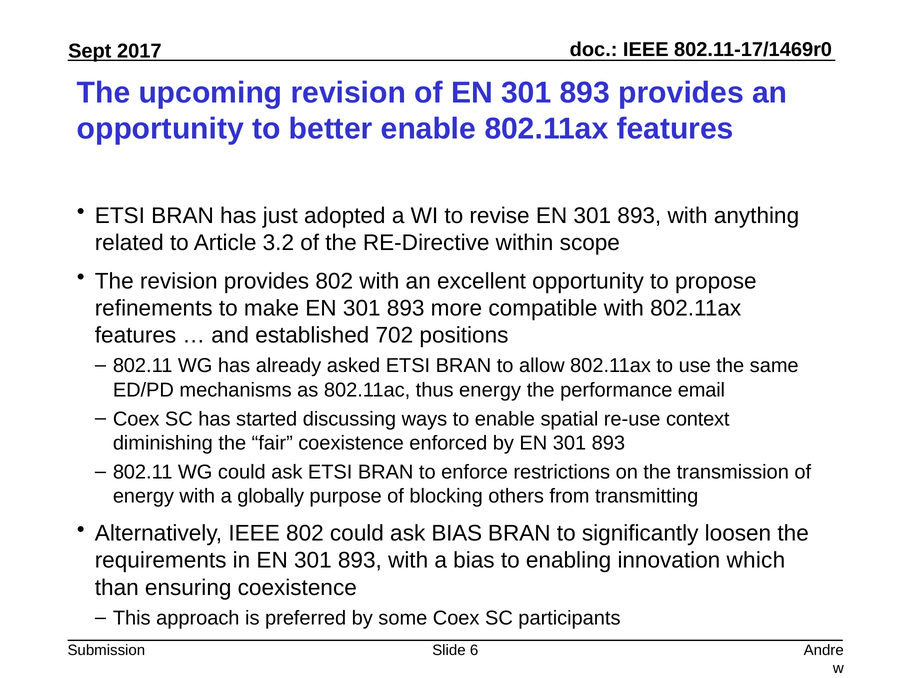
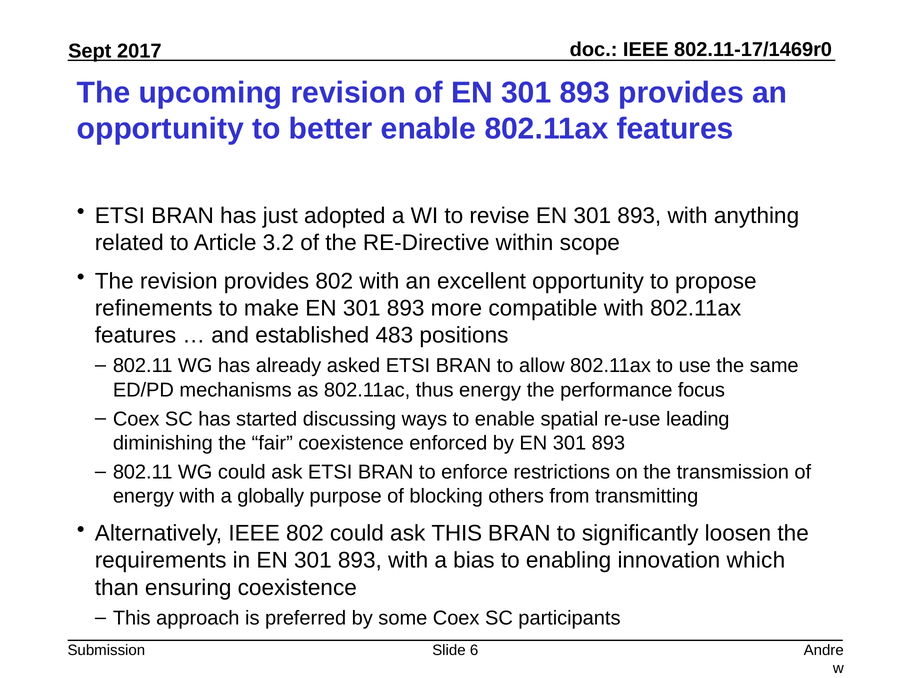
702: 702 -> 483 (394, 335)
email: email -> focus (701, 389)
context: context -> leading (698, 419)
ask BIAS: BIAS -> THIS (457, 533)
